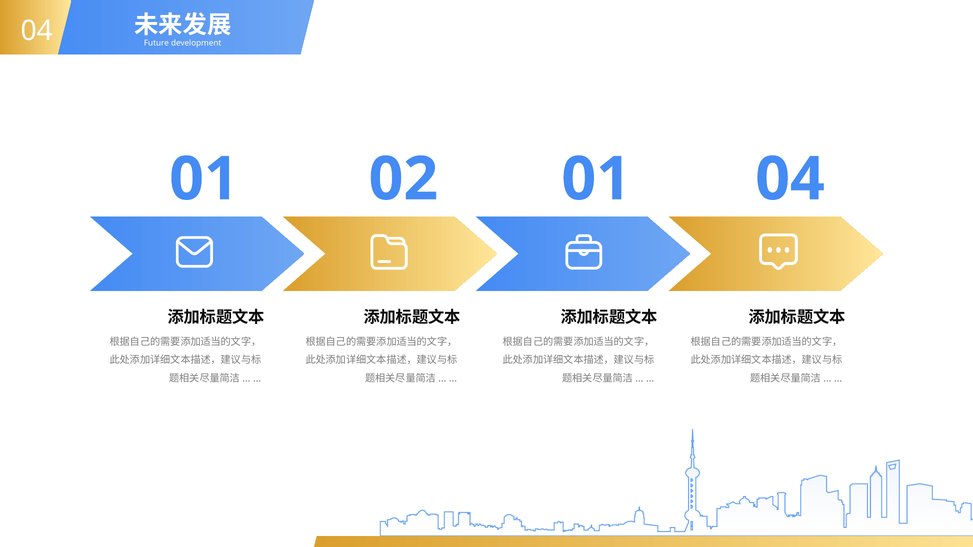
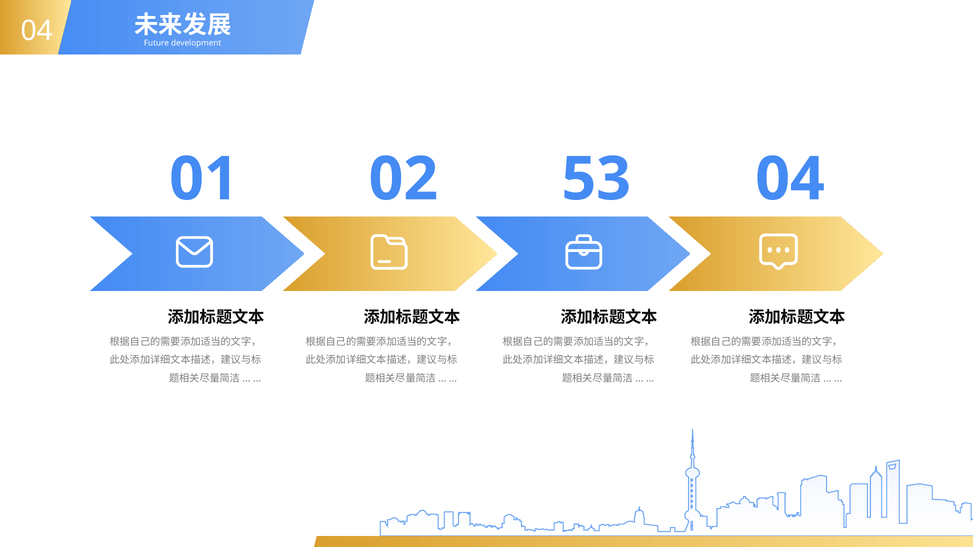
02 01: 01 -> 53 (596, 179)
